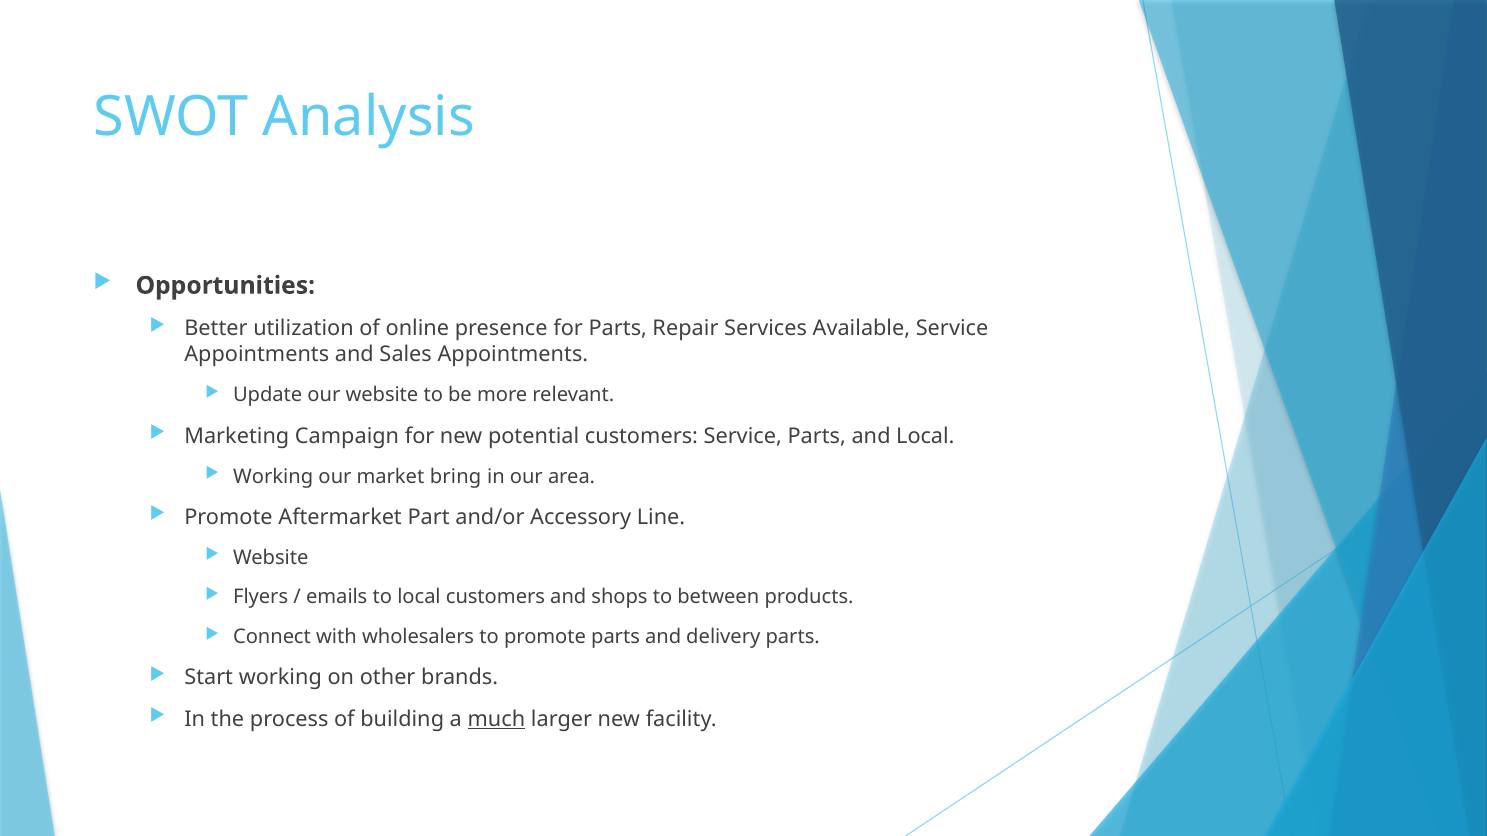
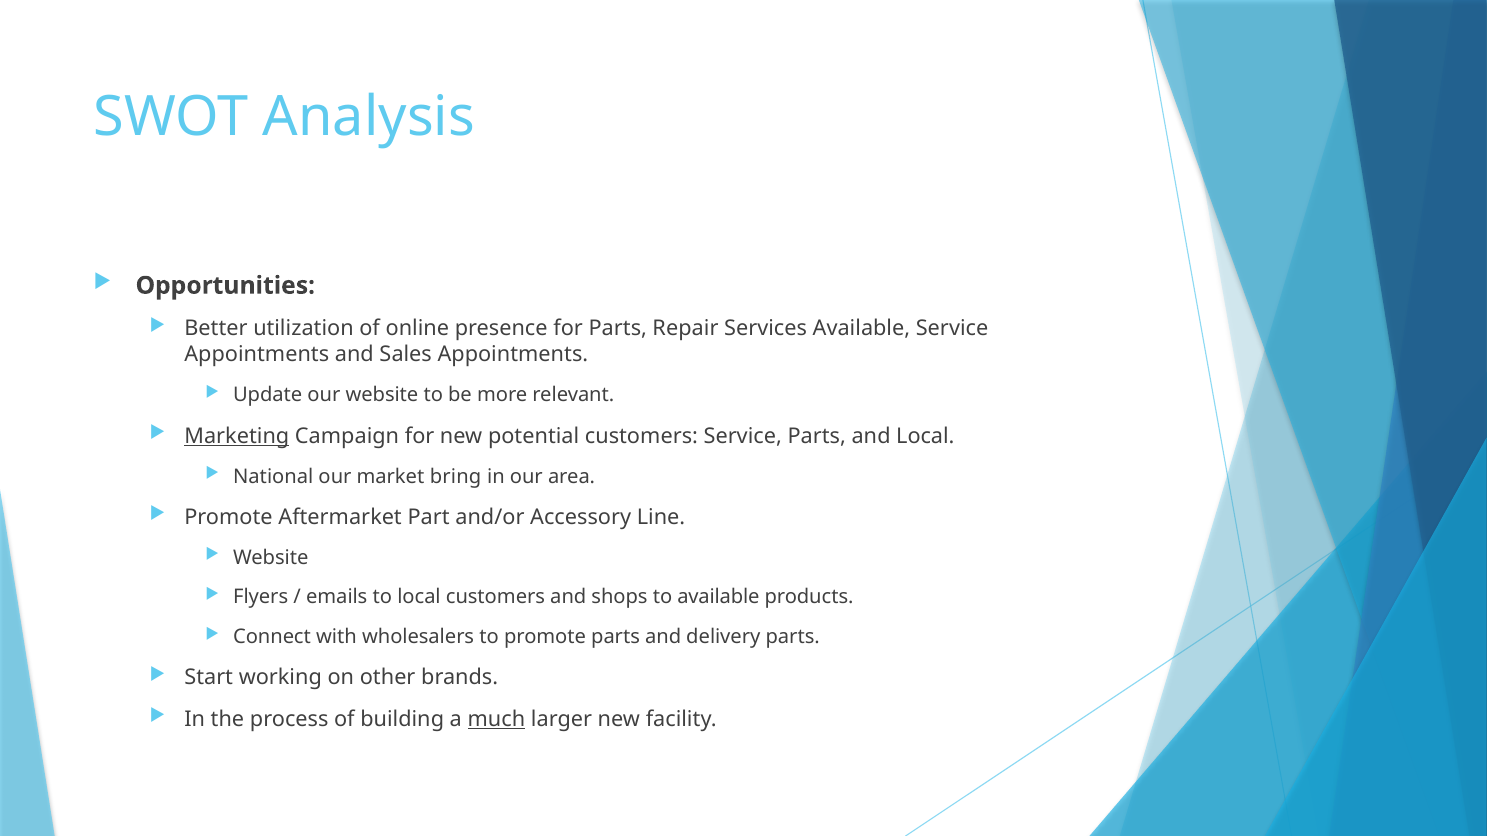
Marketing underline: none -> present (237, 436)
Working: Working -> National (273, 477)
to between: between -> available (718, 598)
